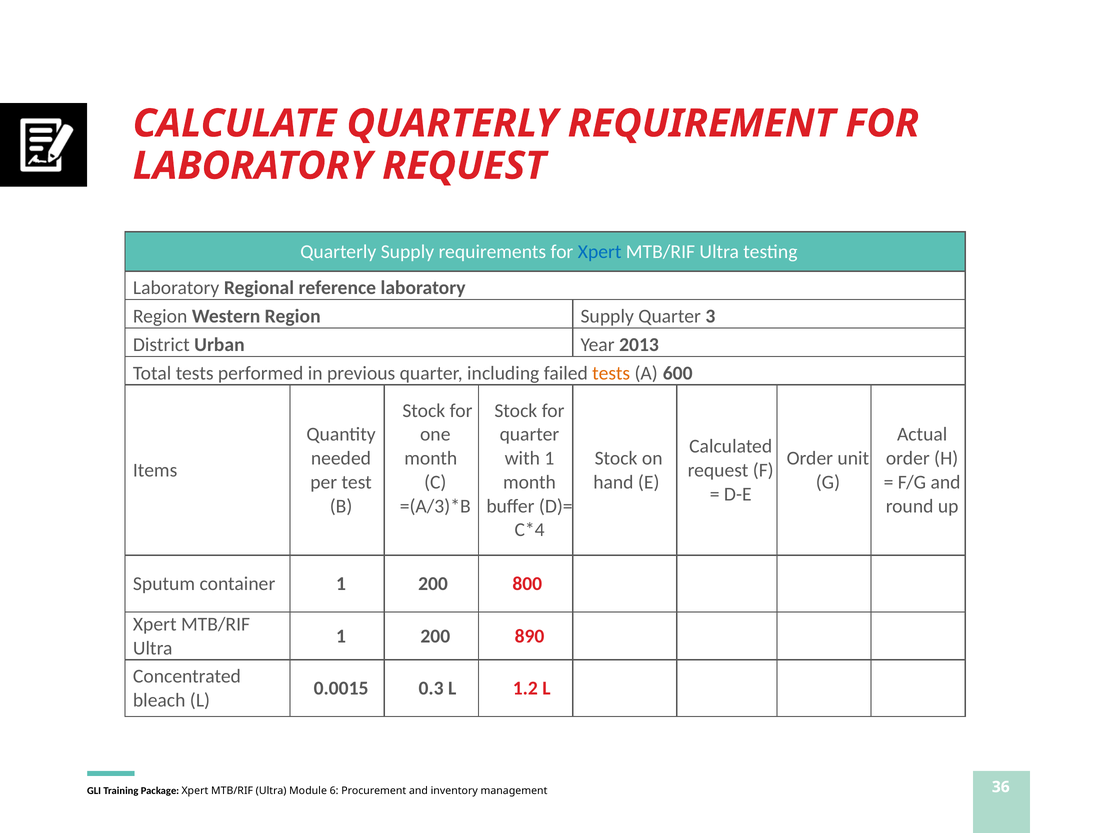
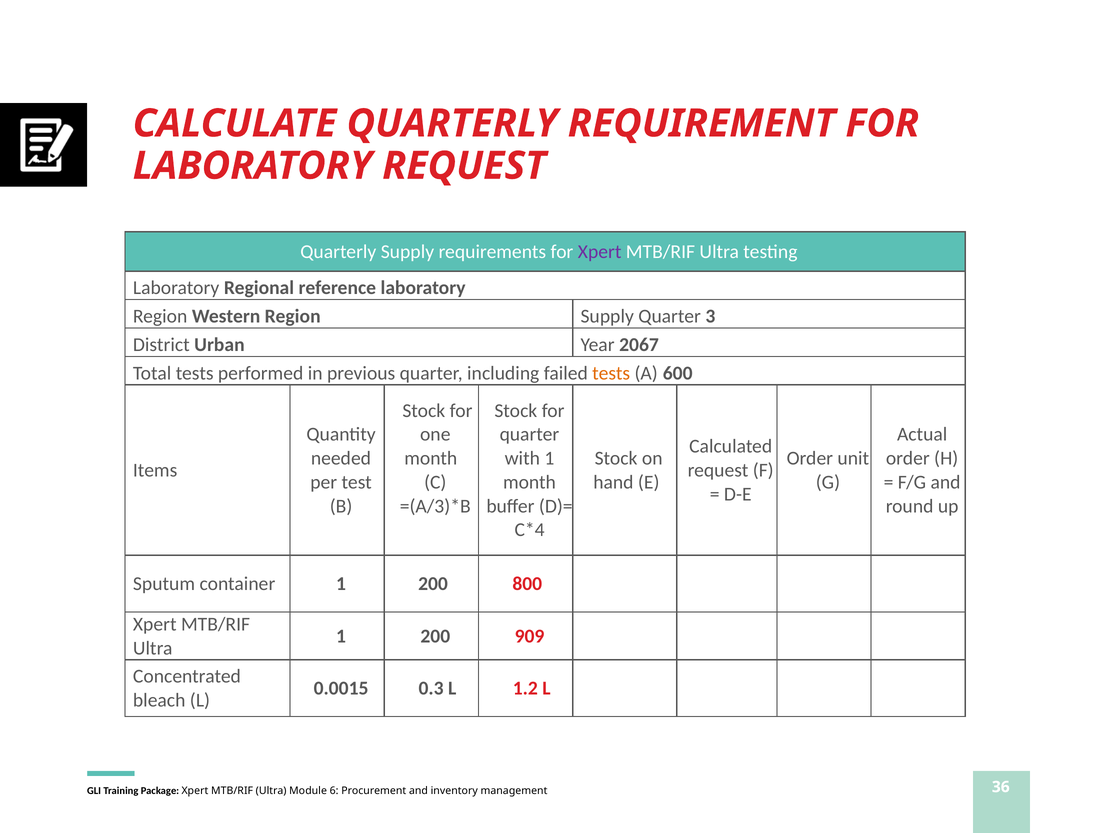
Xpert colour: blue -> purple (600, 252)
2013: 2013 -> 2067 (639, 345)
890: 890 -> 909 (530, 636)
